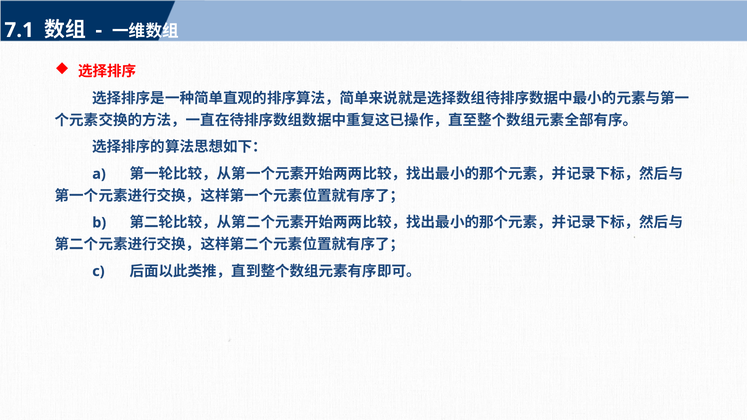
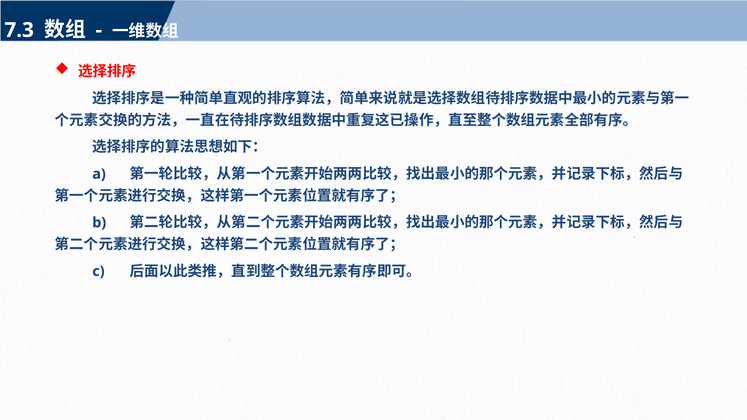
7.1: 7.1 -> 7.3 (19, 30)
